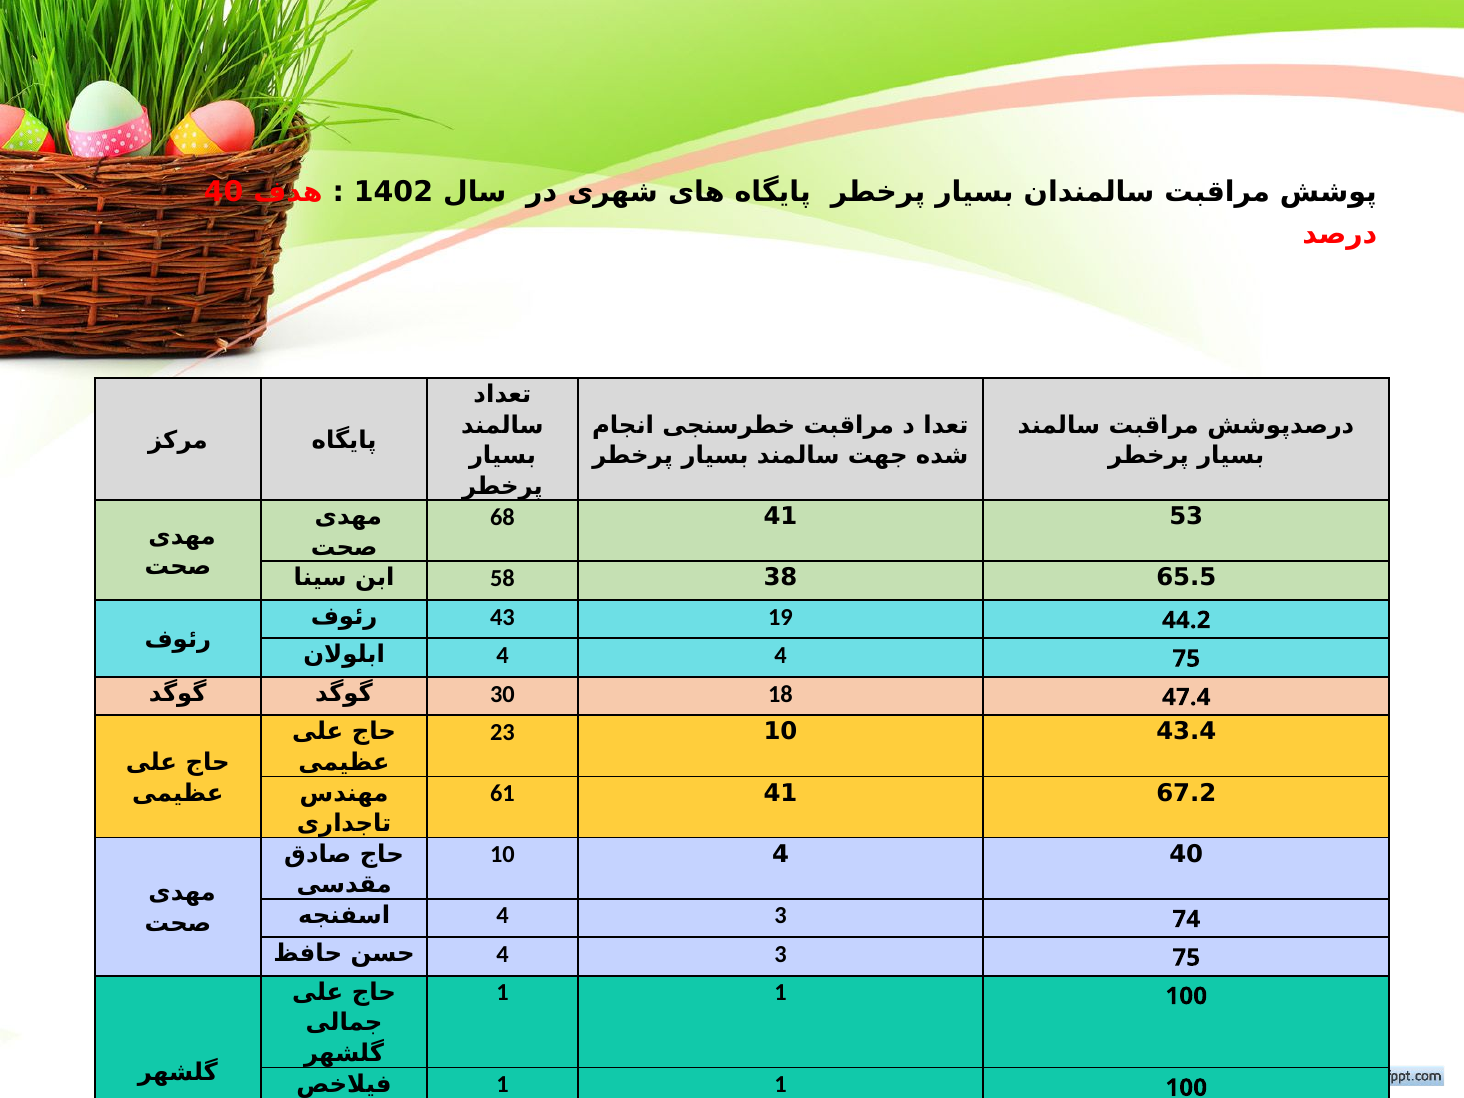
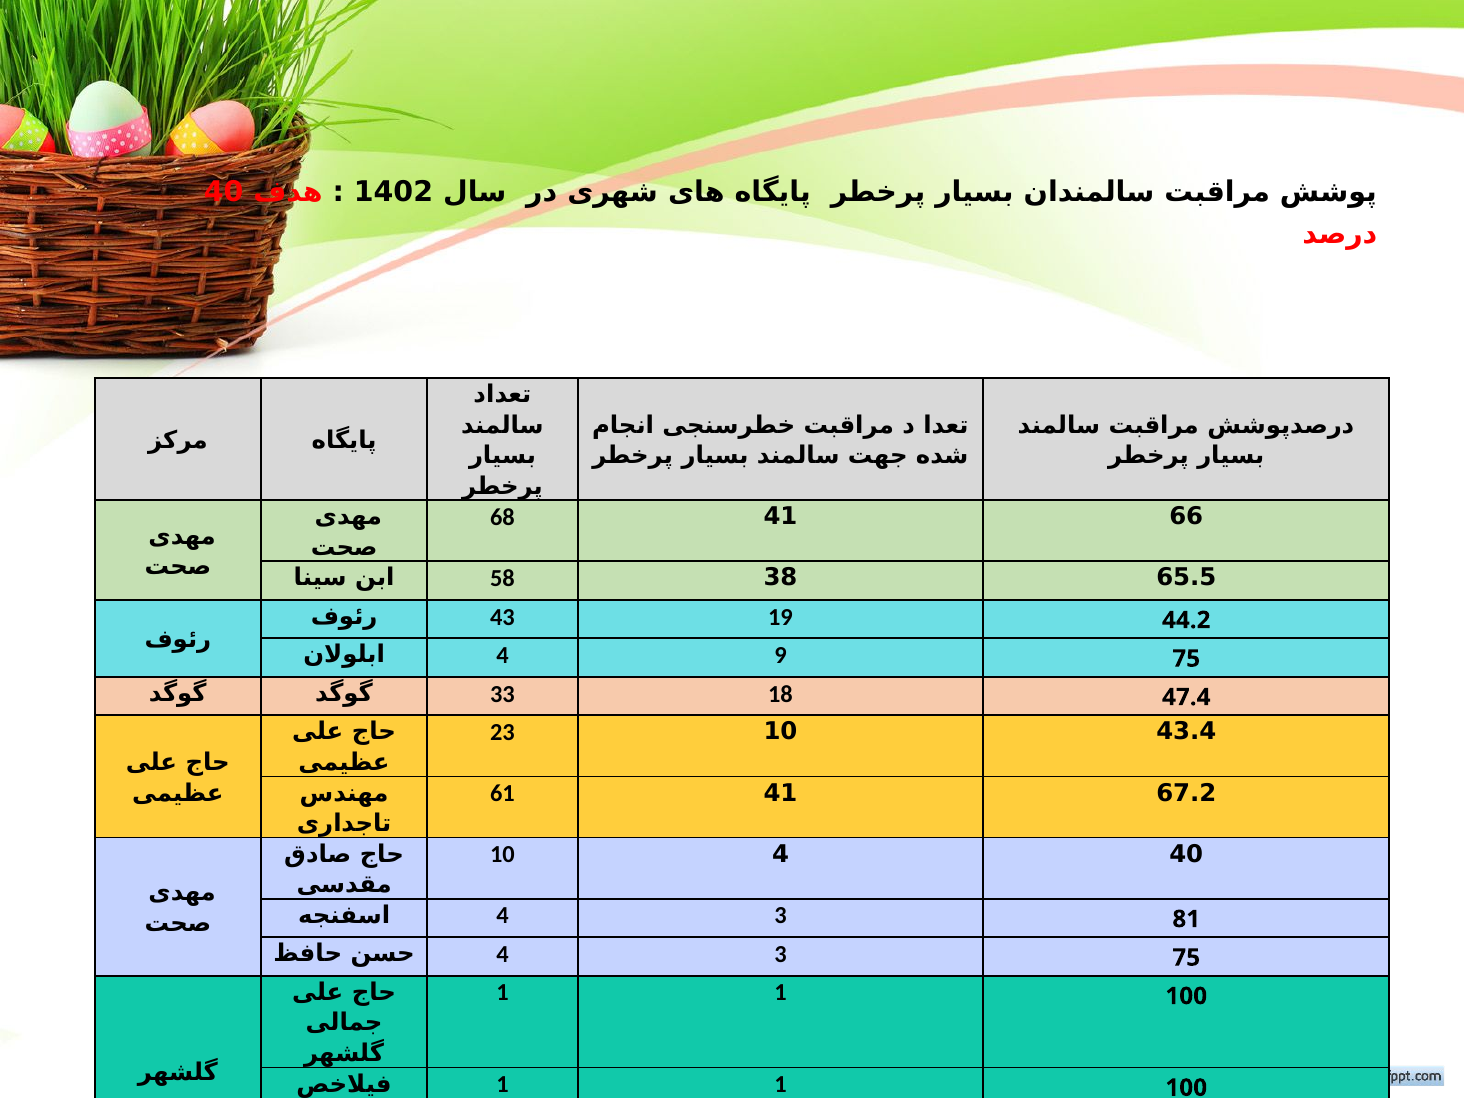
53: 53 -> 66 (1186, 517)
4 4: 4 -> 9 (781, 655)
30: 30 -> 33 (502, 694)
74: 74 -> 81 (1186, 919)
